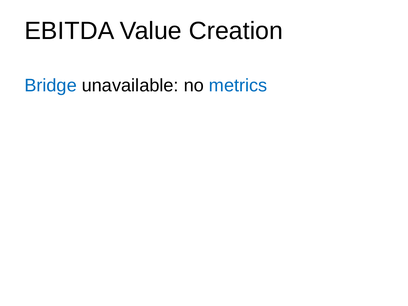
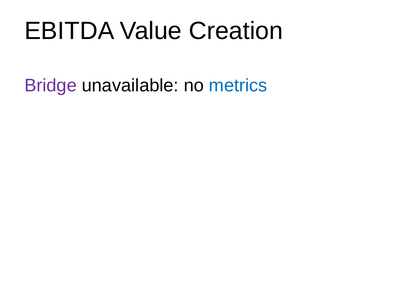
Bridge colour: blue -> purple (51, 86)
